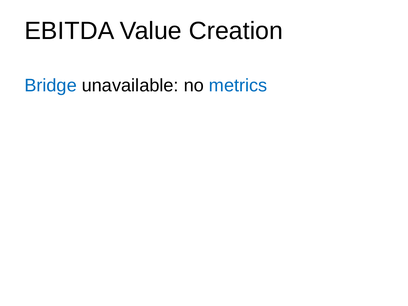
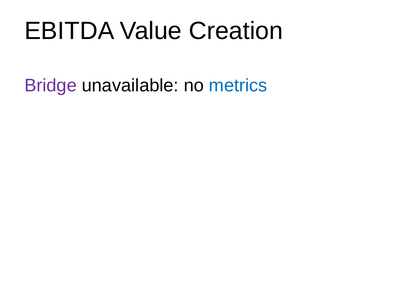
Bridge colour: blue -> purple (51, 86)
